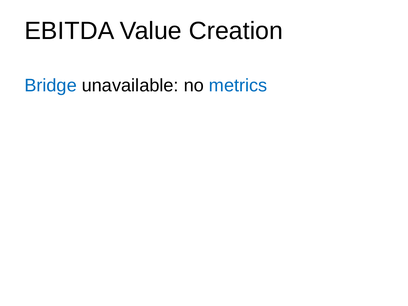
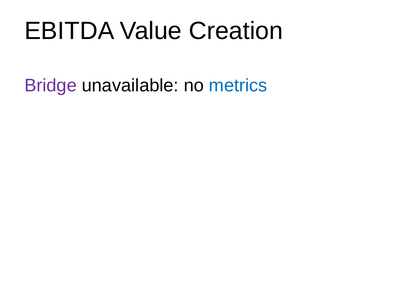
Bridge colour: blue -> purple (51, 86)
